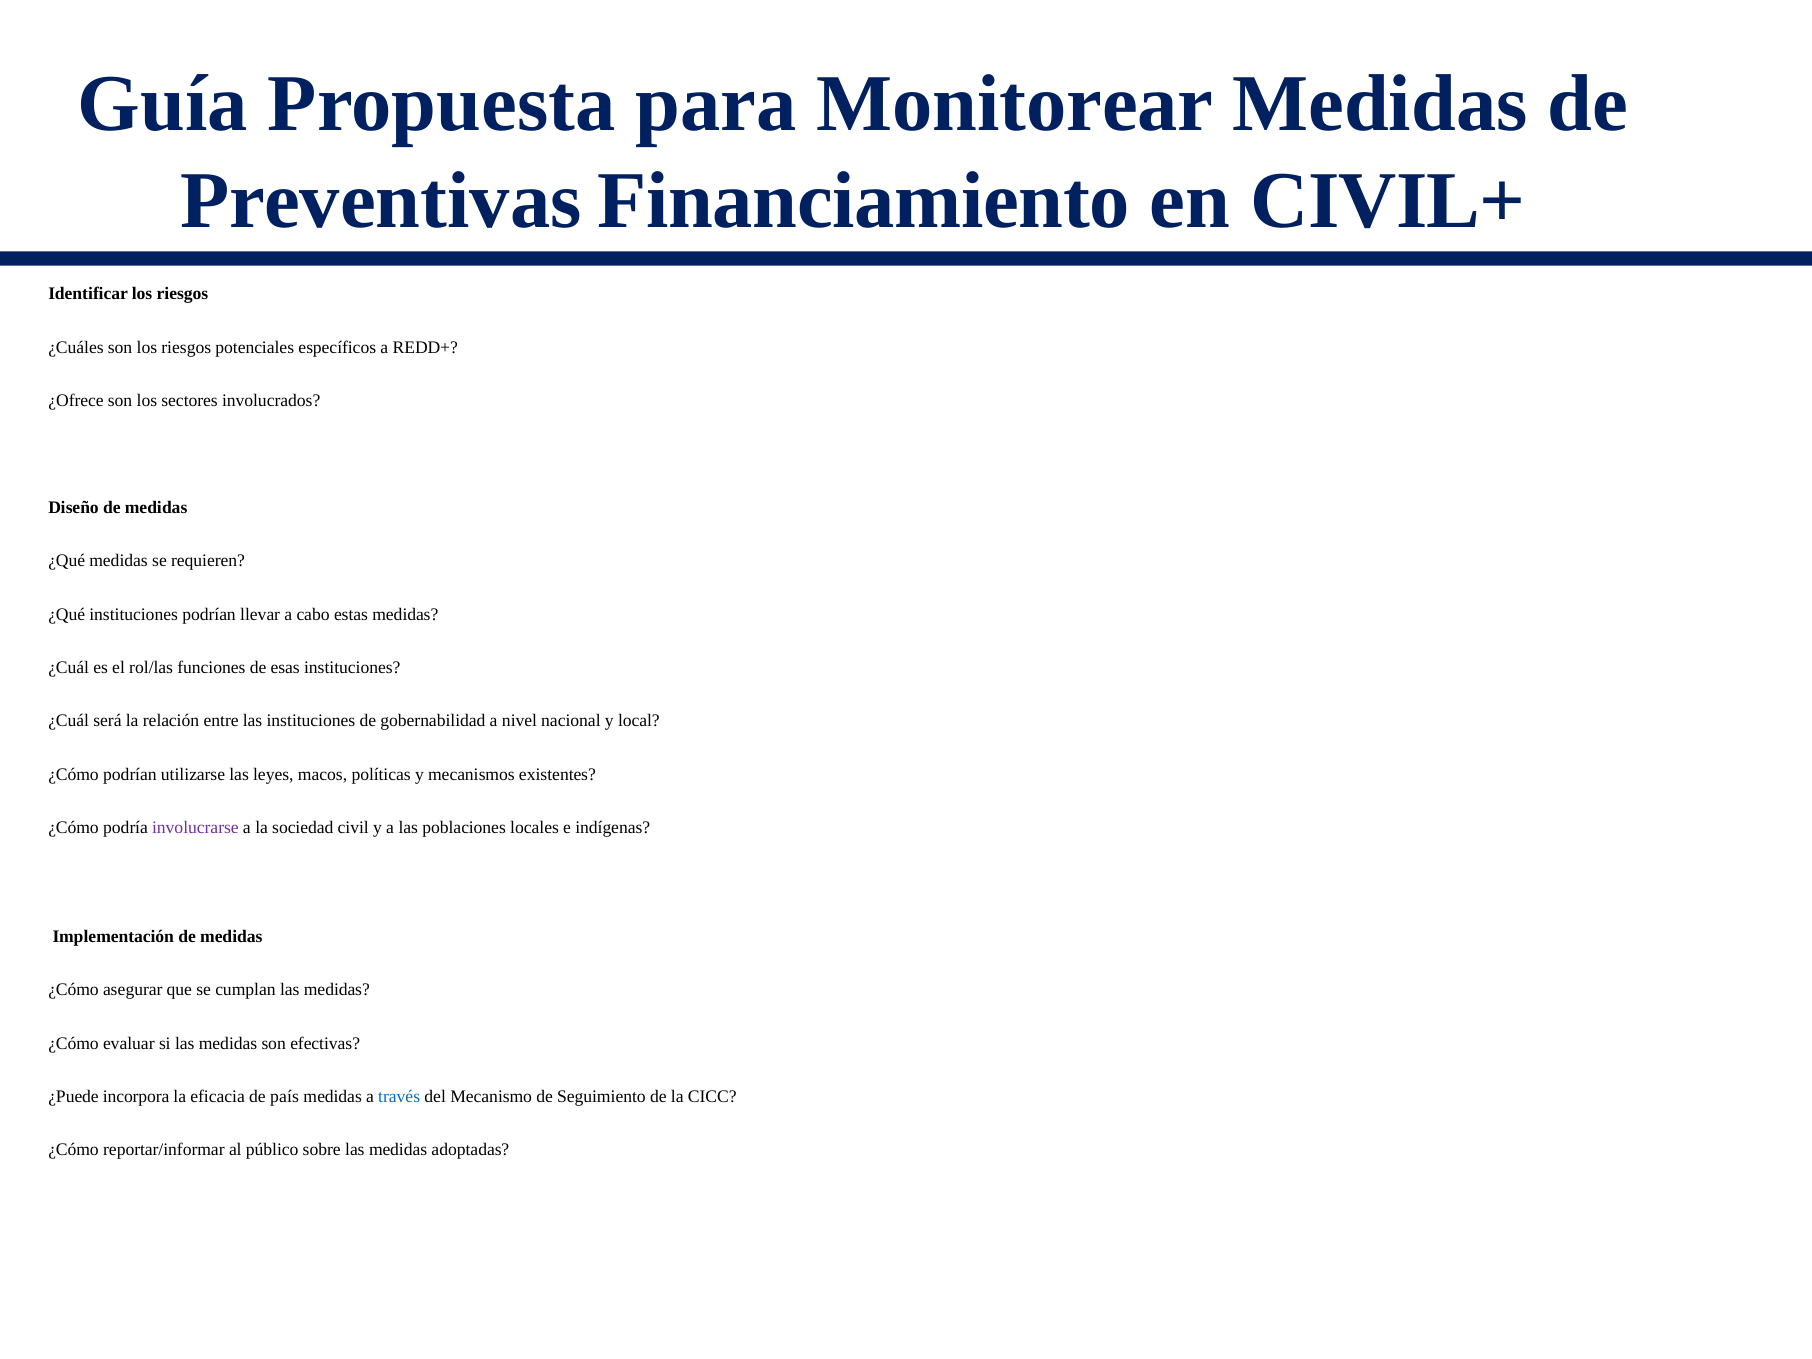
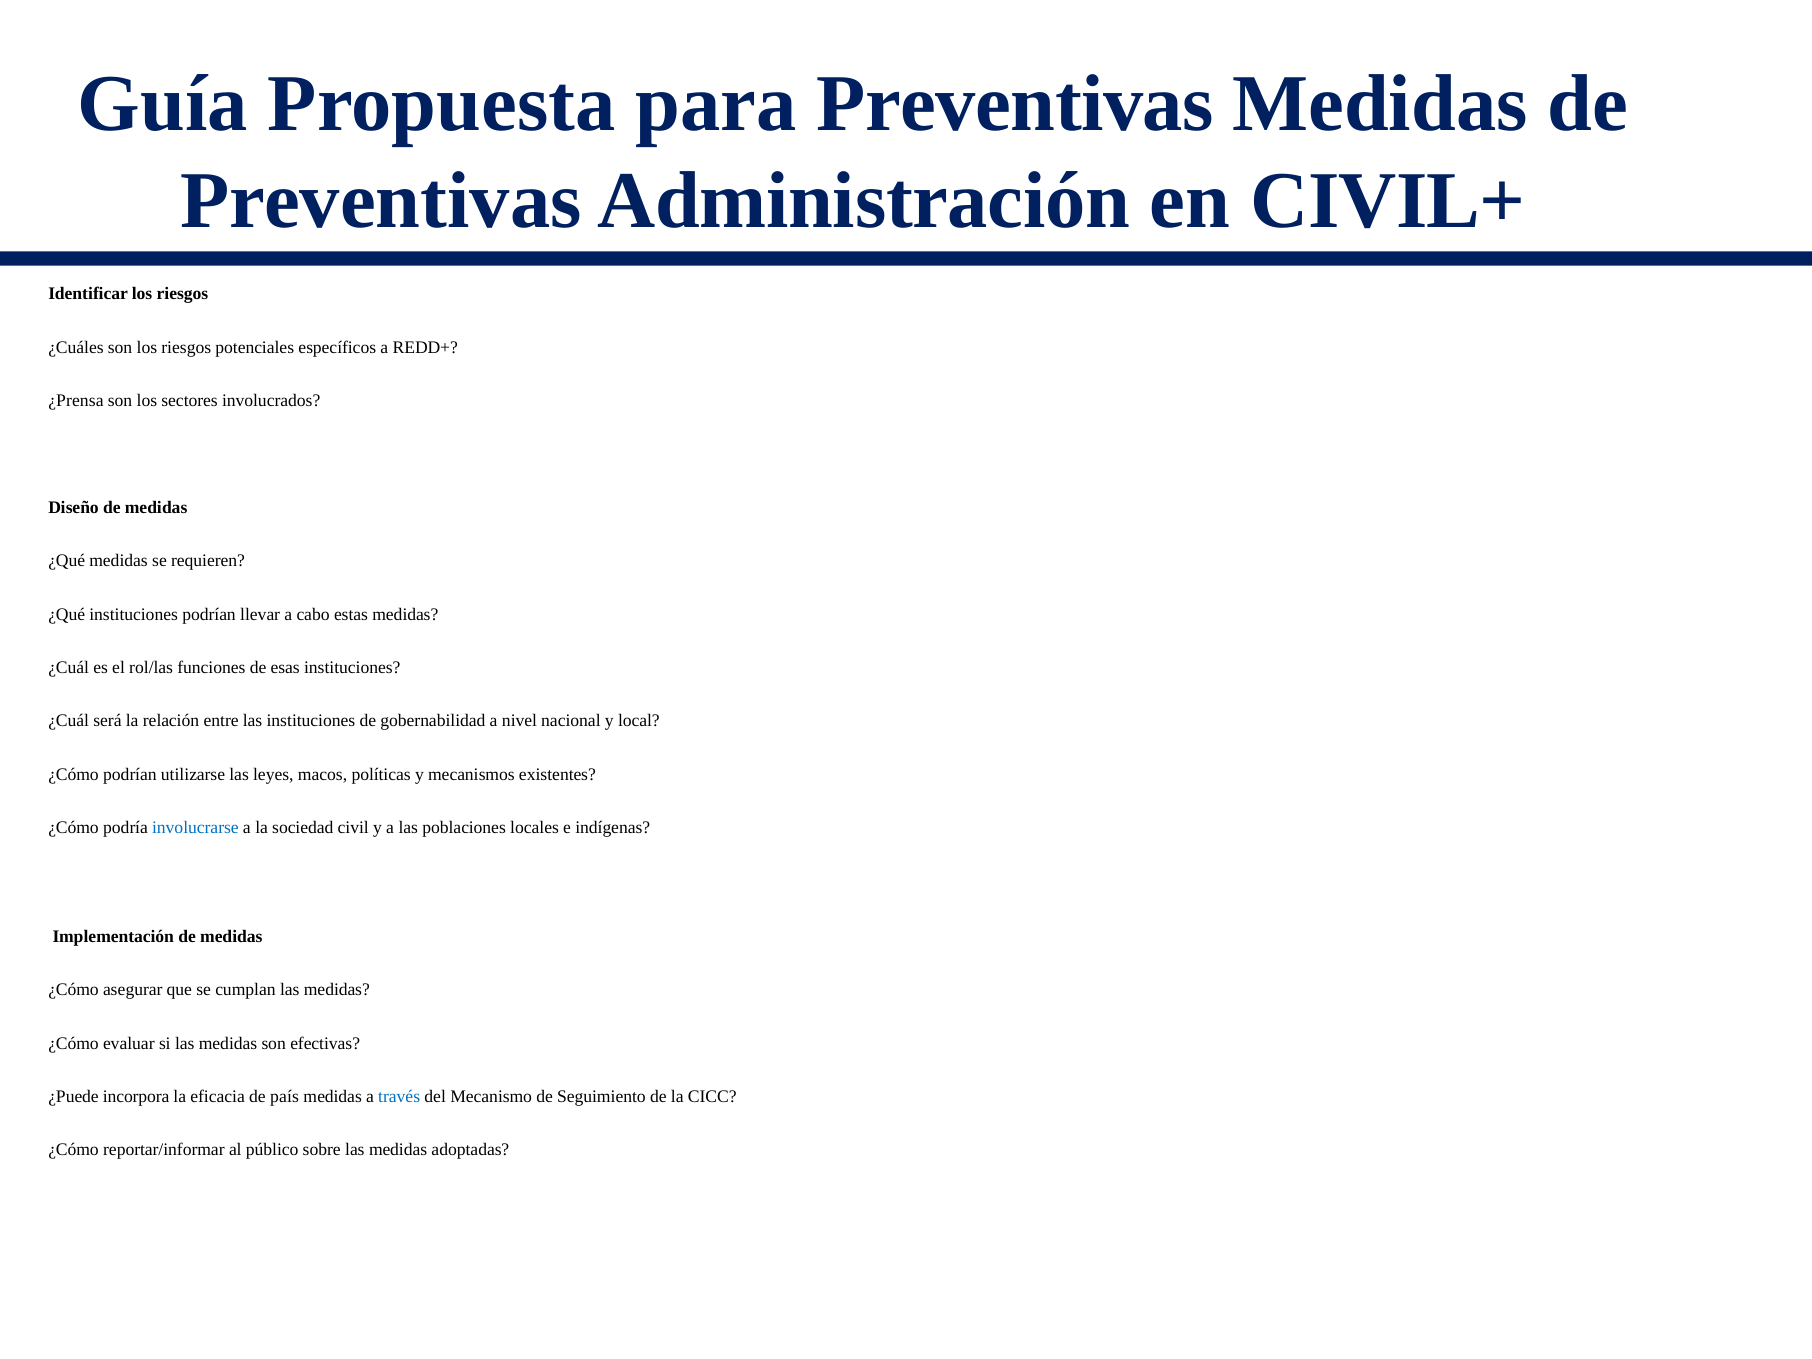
para Monitorear: Monitorear -> Preventivas (1015, 104)
Financiamiento: Financiamiento -> Administración (864, 201)
¿Ofrece: ¿Ofrece -> ¿Prensa (76, 401)
involucrarse colour: purple -> blue (195, 828)
